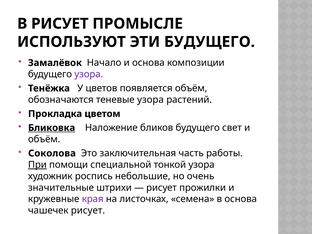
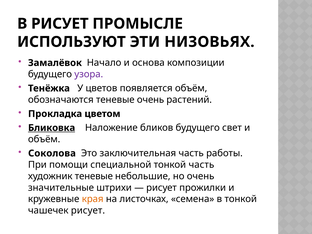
ЭТИ БУДУЩЕГО: БУДУЩЕГО -> НИЗОВЬЯХ (209, 42)
теневые узора: узора -> очень (151, 100)
При underline: present -> none (37, 165)
тонкой узора: узора -> часть (201, 165)
художник роспись: роспись -> теневые (94, 176)
края colour: purple -> orange (93, 199)
в основа: основа -> тонкой (241, 199)
